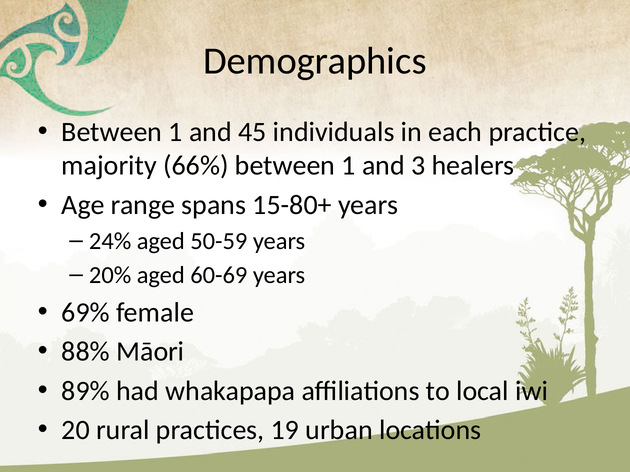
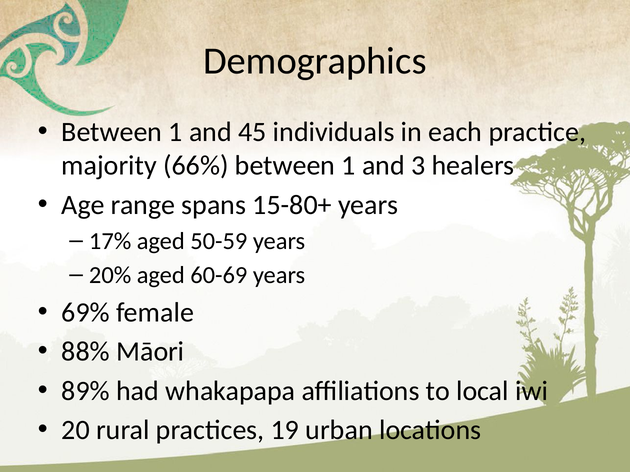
24%: 24% -> 17% (110, 241)
